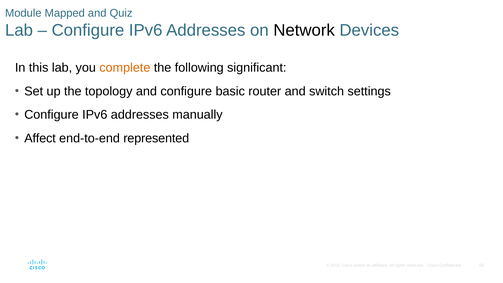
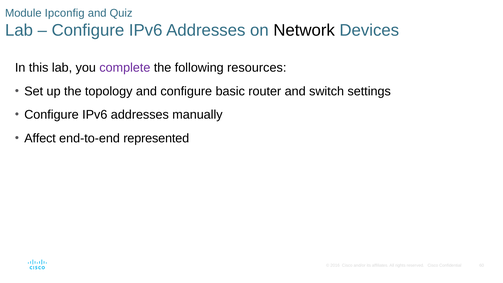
Mapped: Mapped -> Ipconfig (65, 13)
complete colour: orange -> purple (125, 68)
significant: significant -> resources (257, 68)
